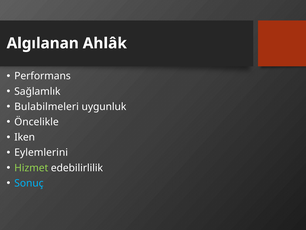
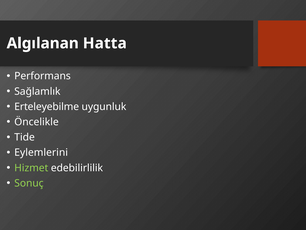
Ahlâk: Ahlâk -> Hatta (105, 43)
Bulabilmeleri: Bulabilmeleri -> Erteleyebilme (47, 106)
Iken: Iken -> Tide (25, 137)
Sonuç colour: light blue -> light green (29, 183)
